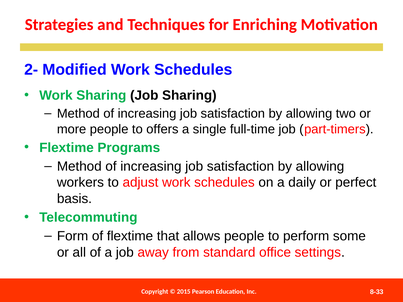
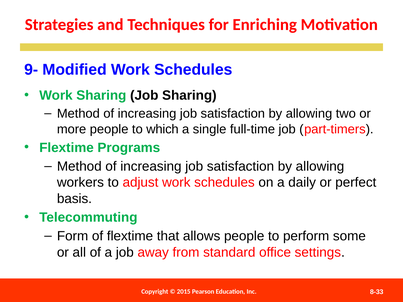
2-: 2- -> 9- (31, 70)
offers: offers -> which (162, 129)
